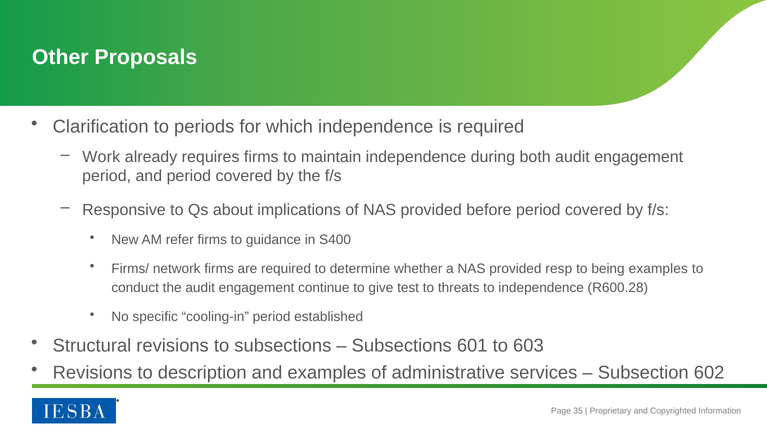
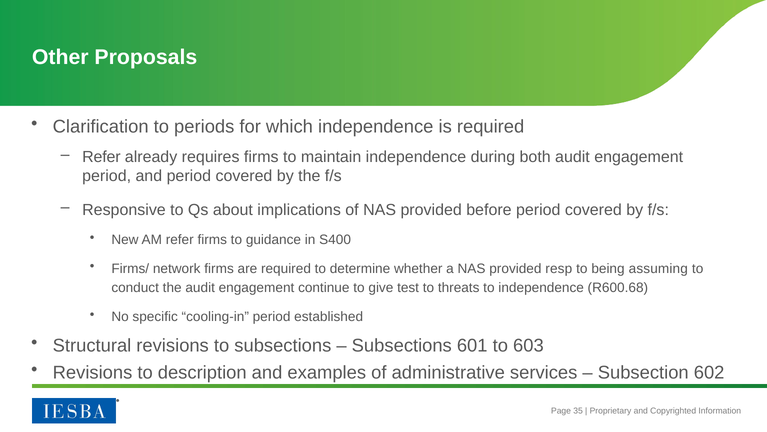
Work: Work -> Refer (101, 157)
being examples: examples -> assuming (658, 268)
R600.28: R600.28 -> R600.68 (618, 288)
